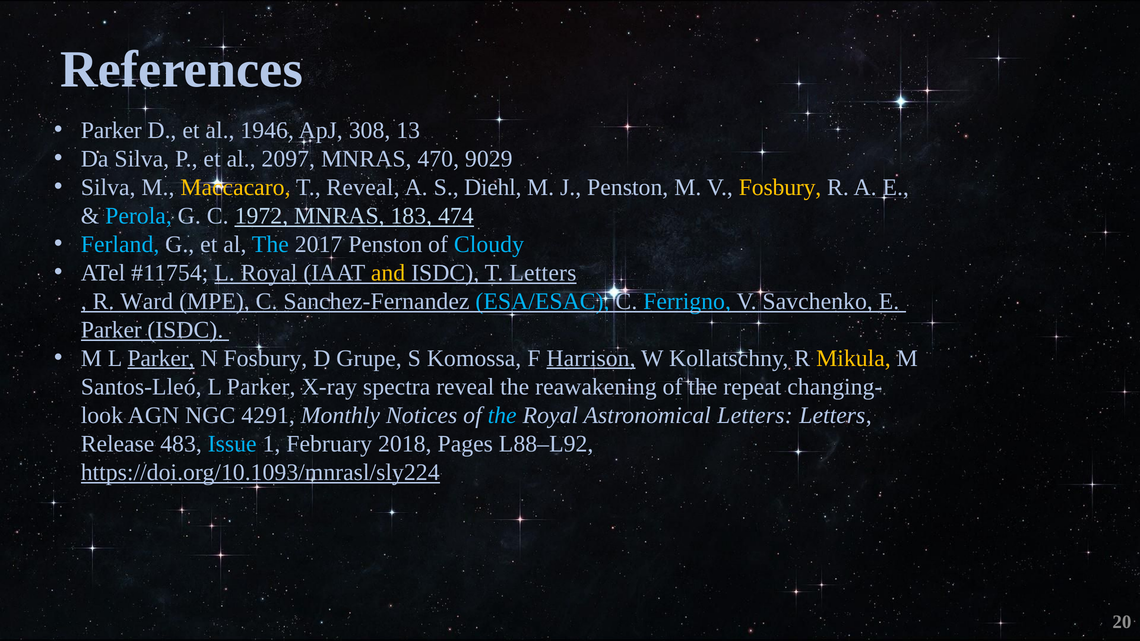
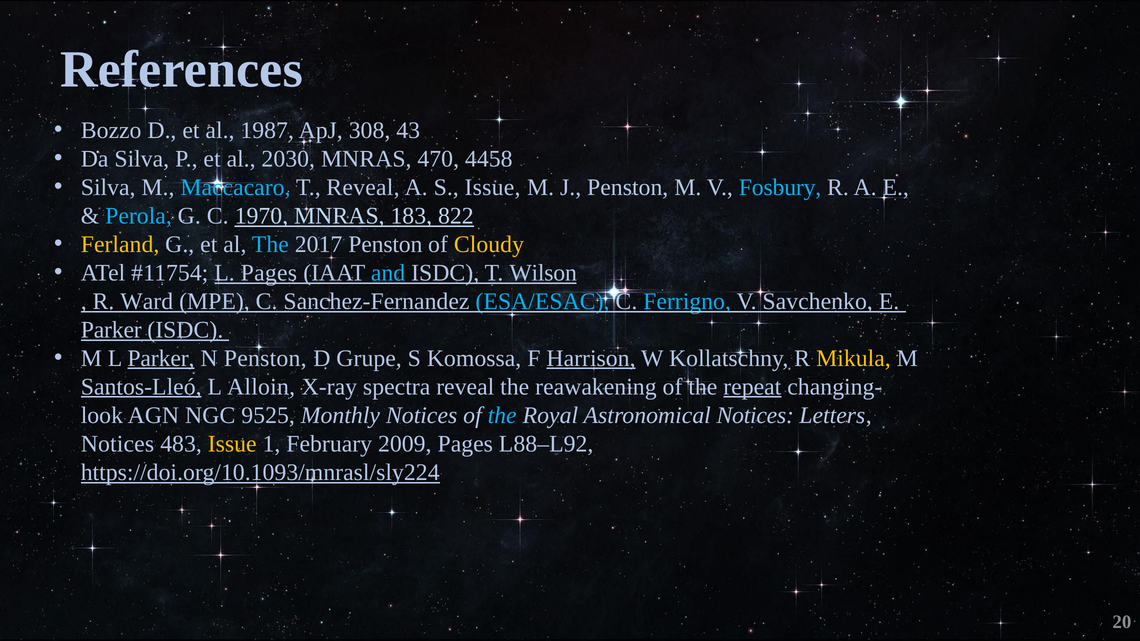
Parker: Parker -> Bozzo (111, 130)
1946: 1946 -> 1987 (267, 130)
13: 13 -> 43 (408, 130)
2097: 2097 -> 2030 (288, 159)
9029: 9029 -> 4458 (489, 159)
Maccacaro colour: yellow -> light blue (235, 187)
S Diehl: Diehl -> Issue (493, 187)
Fosbury colour: yellow -> light blue (780, 187)
1972: 1972 -> 1970 (261, 216)
474: 474 -> 822 (456, 216)
Ferland colour: light blue -> yellow (120, 244)
Cloudy colour: light blue -> yellow (489, 244)
L Royal: Royal -> Pages (269, 273)
and colour: yellow -> light blue (388, 273)
T Letters: Letters -> Wilson (543, 273)
N Fosbury: Fosbury -> Penston (265, 358)
Santos-Lleó underline: none -> present (141, 387)
Parker: Parker -> Alloin (261, 387)
repeat underline: none -> present (752, 387)
4291: 4291 -> 9525 (268, 415)
Astronomical Letters: Letters -> Notices (755, 415)
Release: Release -> Notices (117, 444)
Issue colour: light blue -> yellow (232, 444)
2018: 2018 -> 2009 (405, 444)
